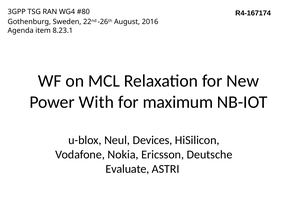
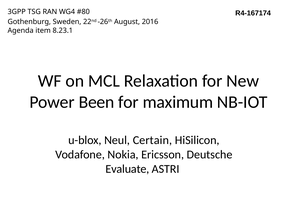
With: With -> Been (97, 102)
Devices: Devices -> Certain (152, 140)
